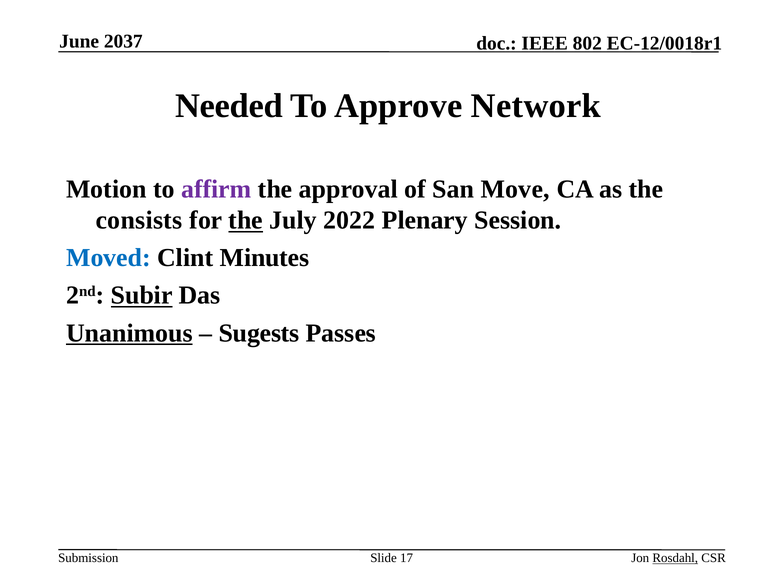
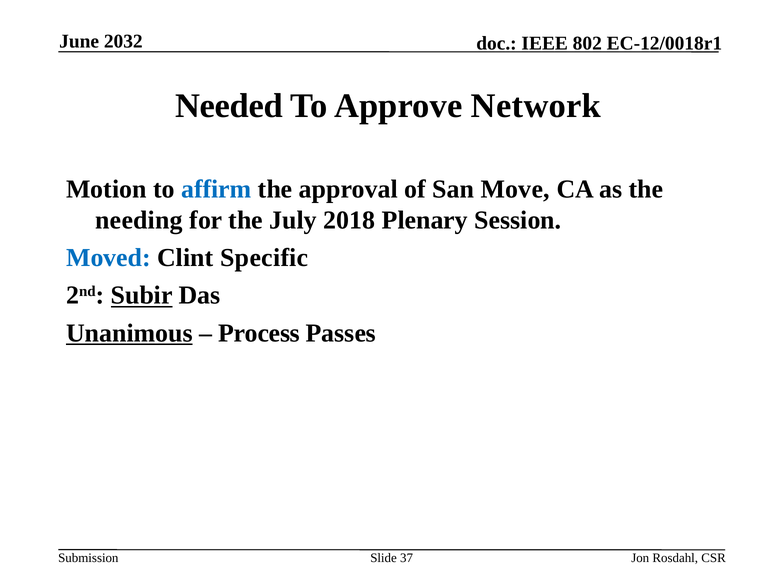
2037: 2037 -> 2032 (123, 41)
affirm colour: purple -> blue (216, 190)
consists: consists -> needing (139, 221)
the underline: present -> none (246, 221)
2022: 2022 -> 2018 (349, 221)
Minutes: Minutes -> Specific (264, 258)
Sugests: Sugests -> Process (259, 333)
17: 17 -> 37 (407, 559)
Rosdahl underline: present -> none (675, 559)
